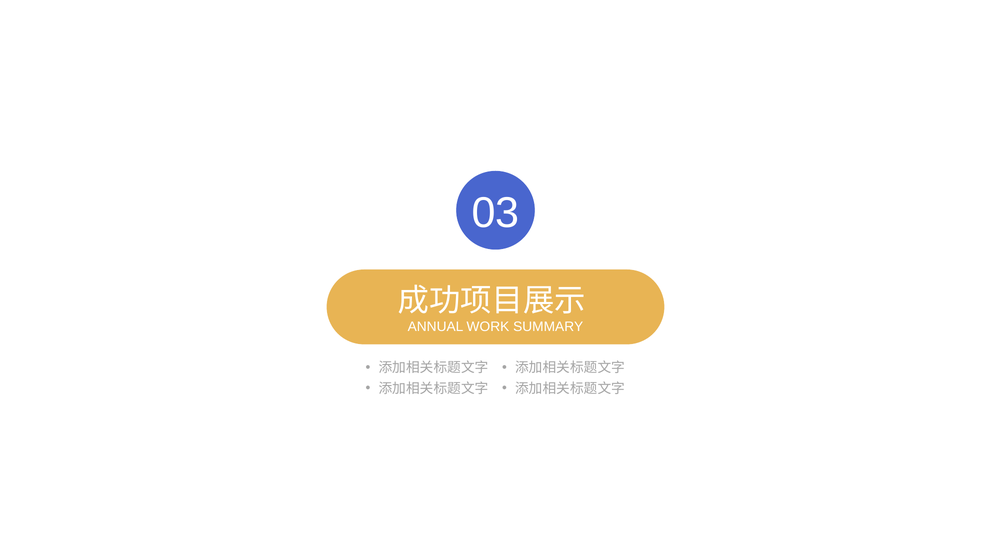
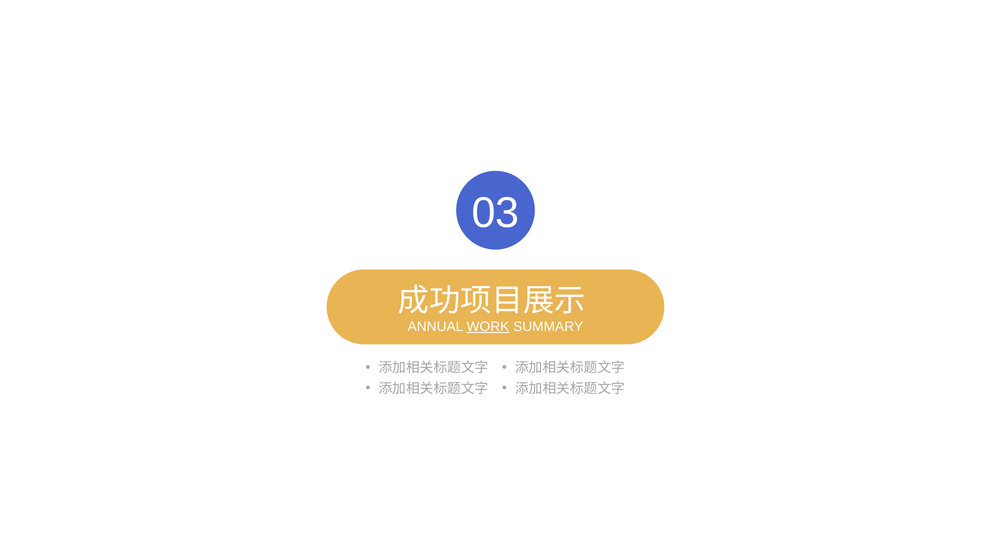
WORK underline: none -> present (488, 326)
